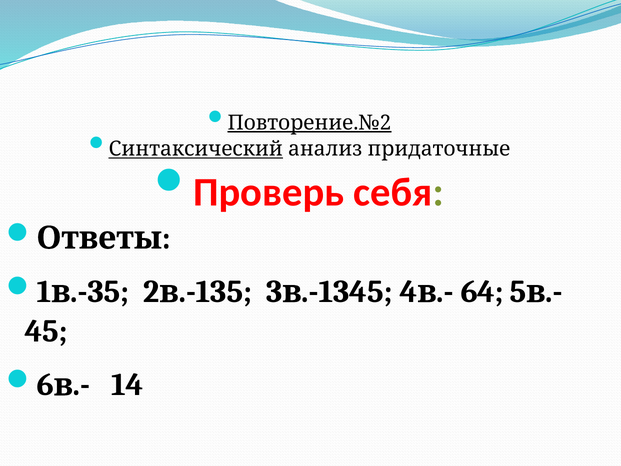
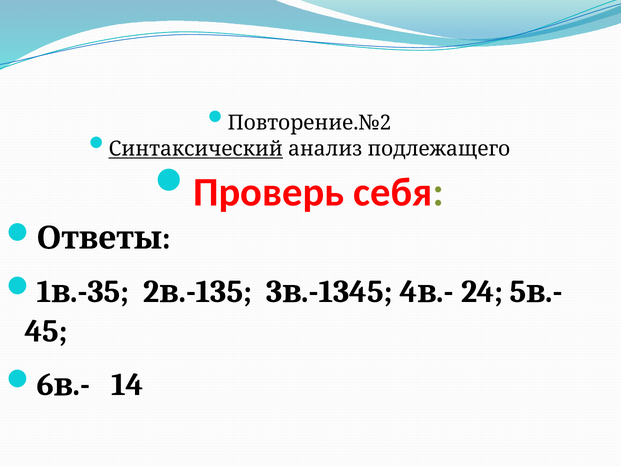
Повторение.№2 underline: present -> none (309, 123)
придаточные: придаточные -> подлежащего (439, 149)
64: 64 -> 24 (482, 291)
